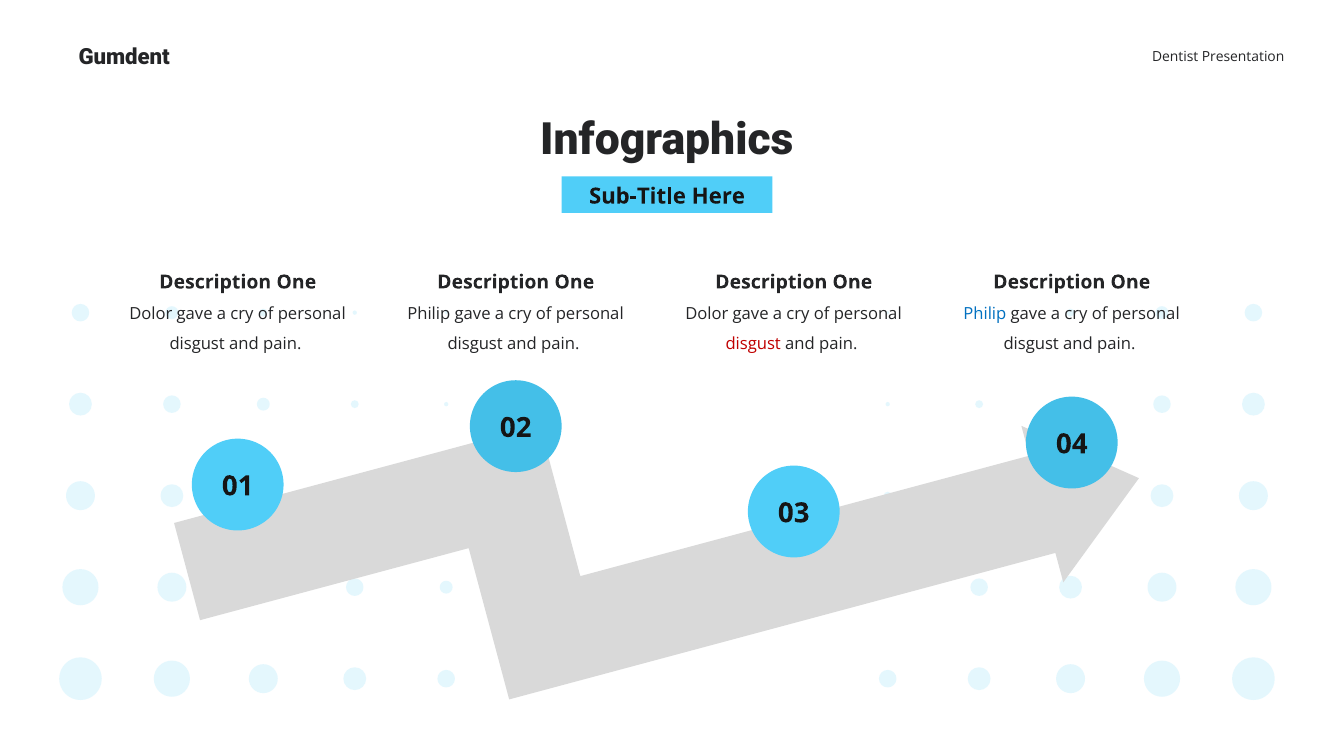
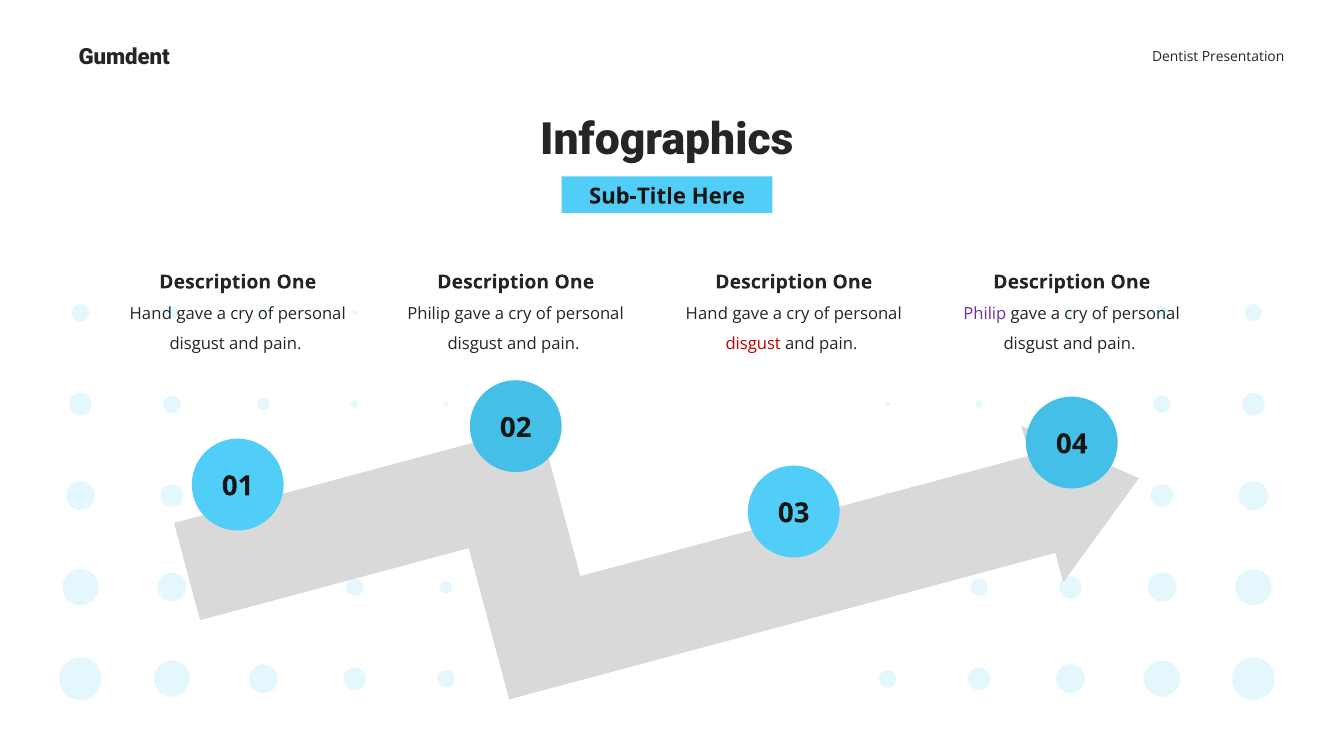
Dolor: Dolor -> Hand (151, 314)
Dolor: Dolor -> Hand (707, 314)
Philip colour: blue -> purple (985, 314)
